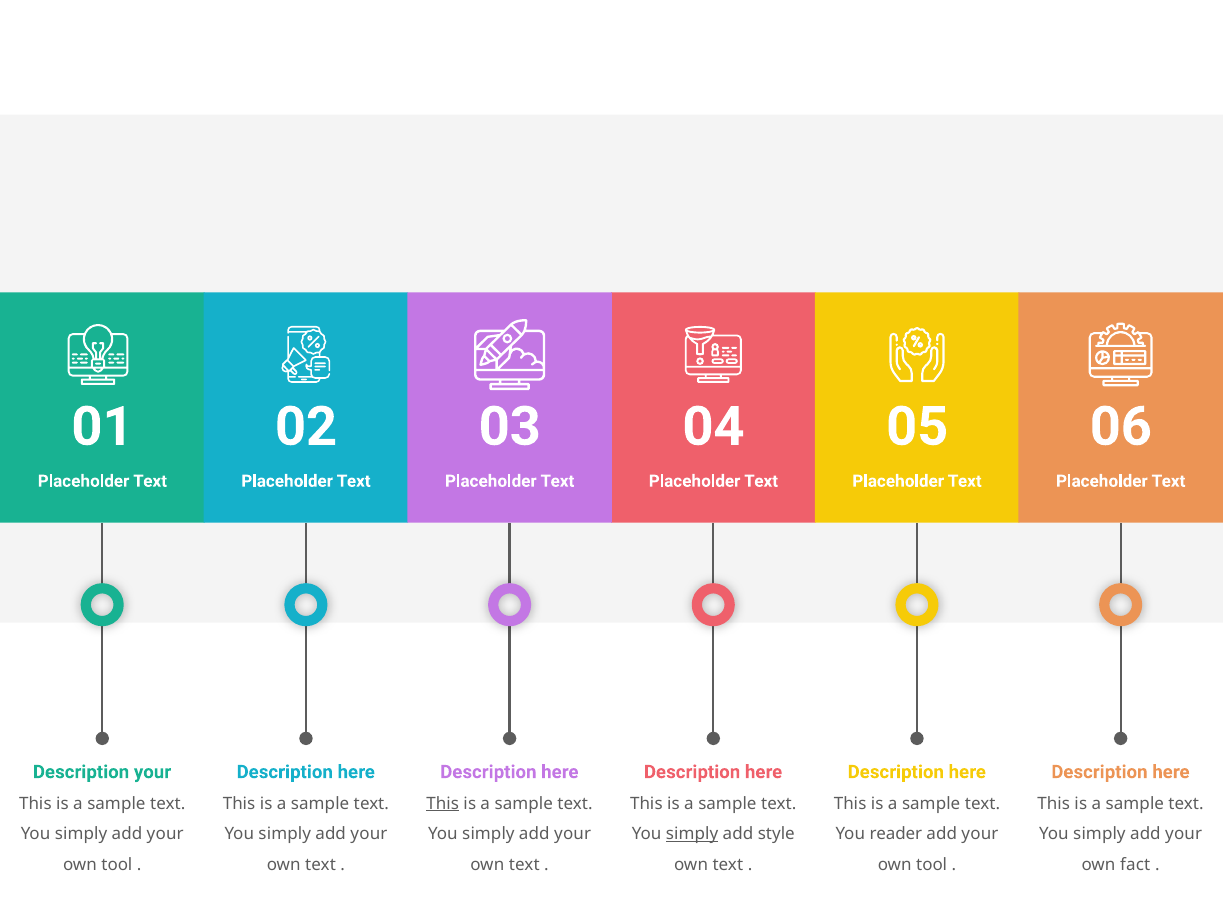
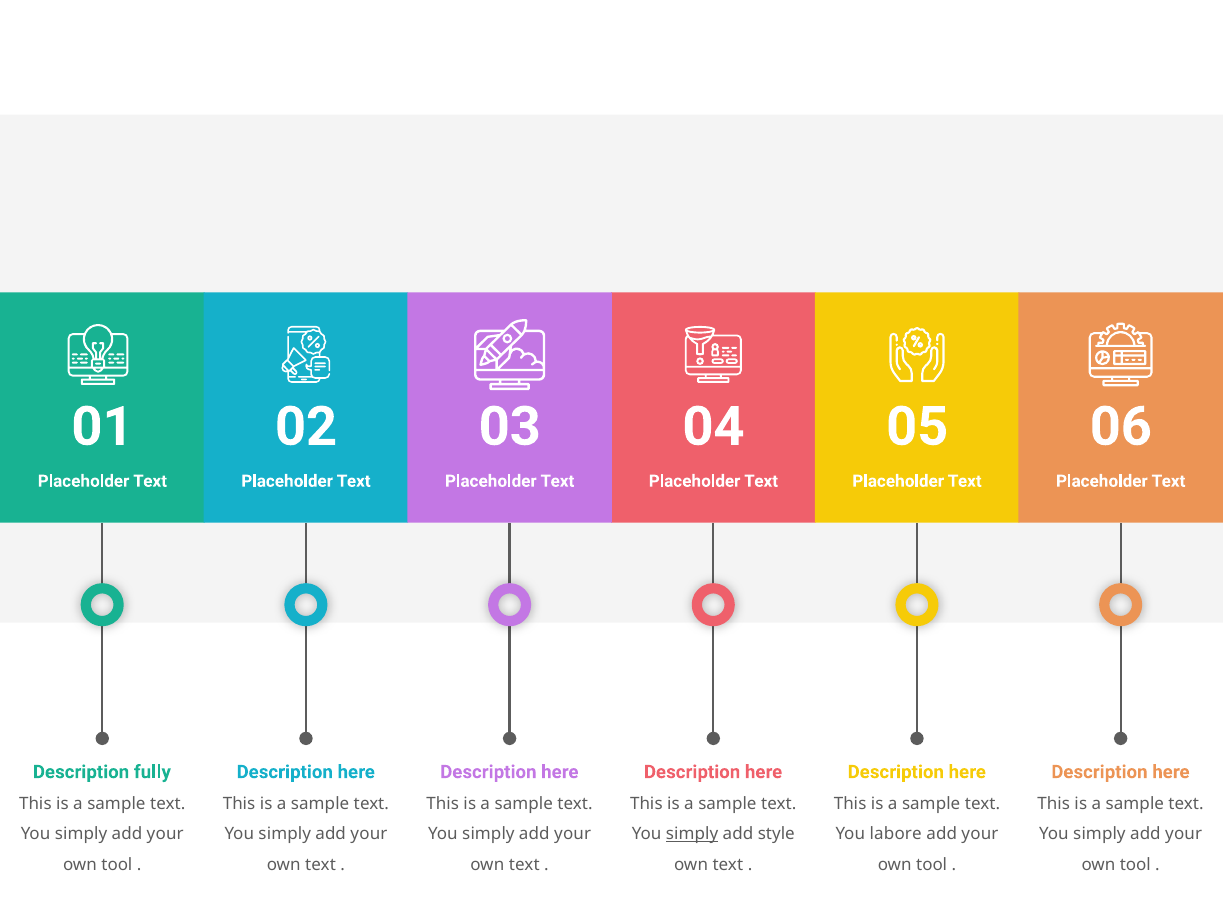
Description your: your -> fully (152, 772)
This underline: present -> none (443, 804)
reader: reader -> labore (896, 834)
fact: fact -> tool (1135, 865)
